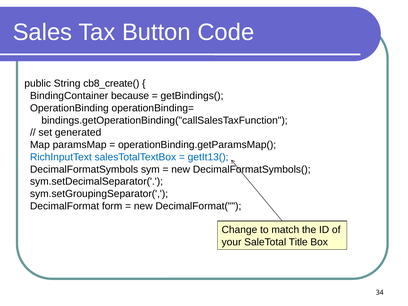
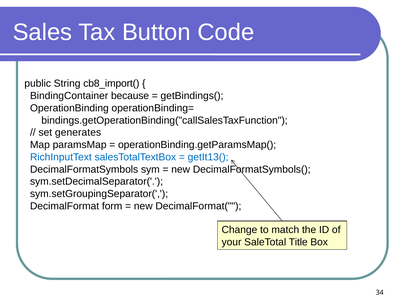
cb8_create(: cb8_create( -> cb8_import( (111, 84)
generated: generated -> generates (78, 133)
